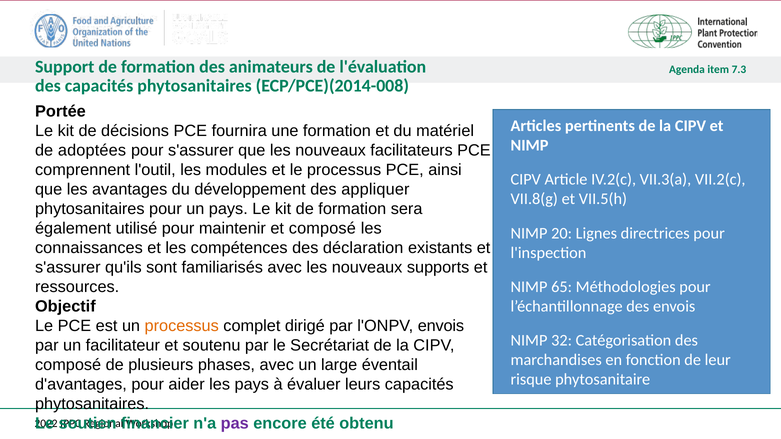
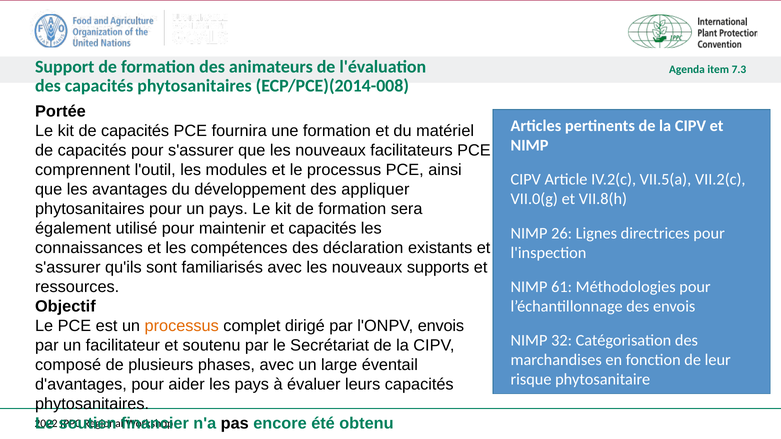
kit de décisions: décisions -> capacités (135, 131)
adoptées: adoptées -> capacités (92, 150)
VII.3(a: VII.3(a -> VII.5(a (665, 180)
VII.8(g: VII.8(g -> VII.0(g (534, 199)
VII.5(h: VII.5(h -> VII.8(h (603, 199)
et composé: composé -> capacités (322, 229)
20: 20 -> 26 (562, 233)
65: 65 -> 61 (562, 287)
pas colour: purple -> black (235, 424)
